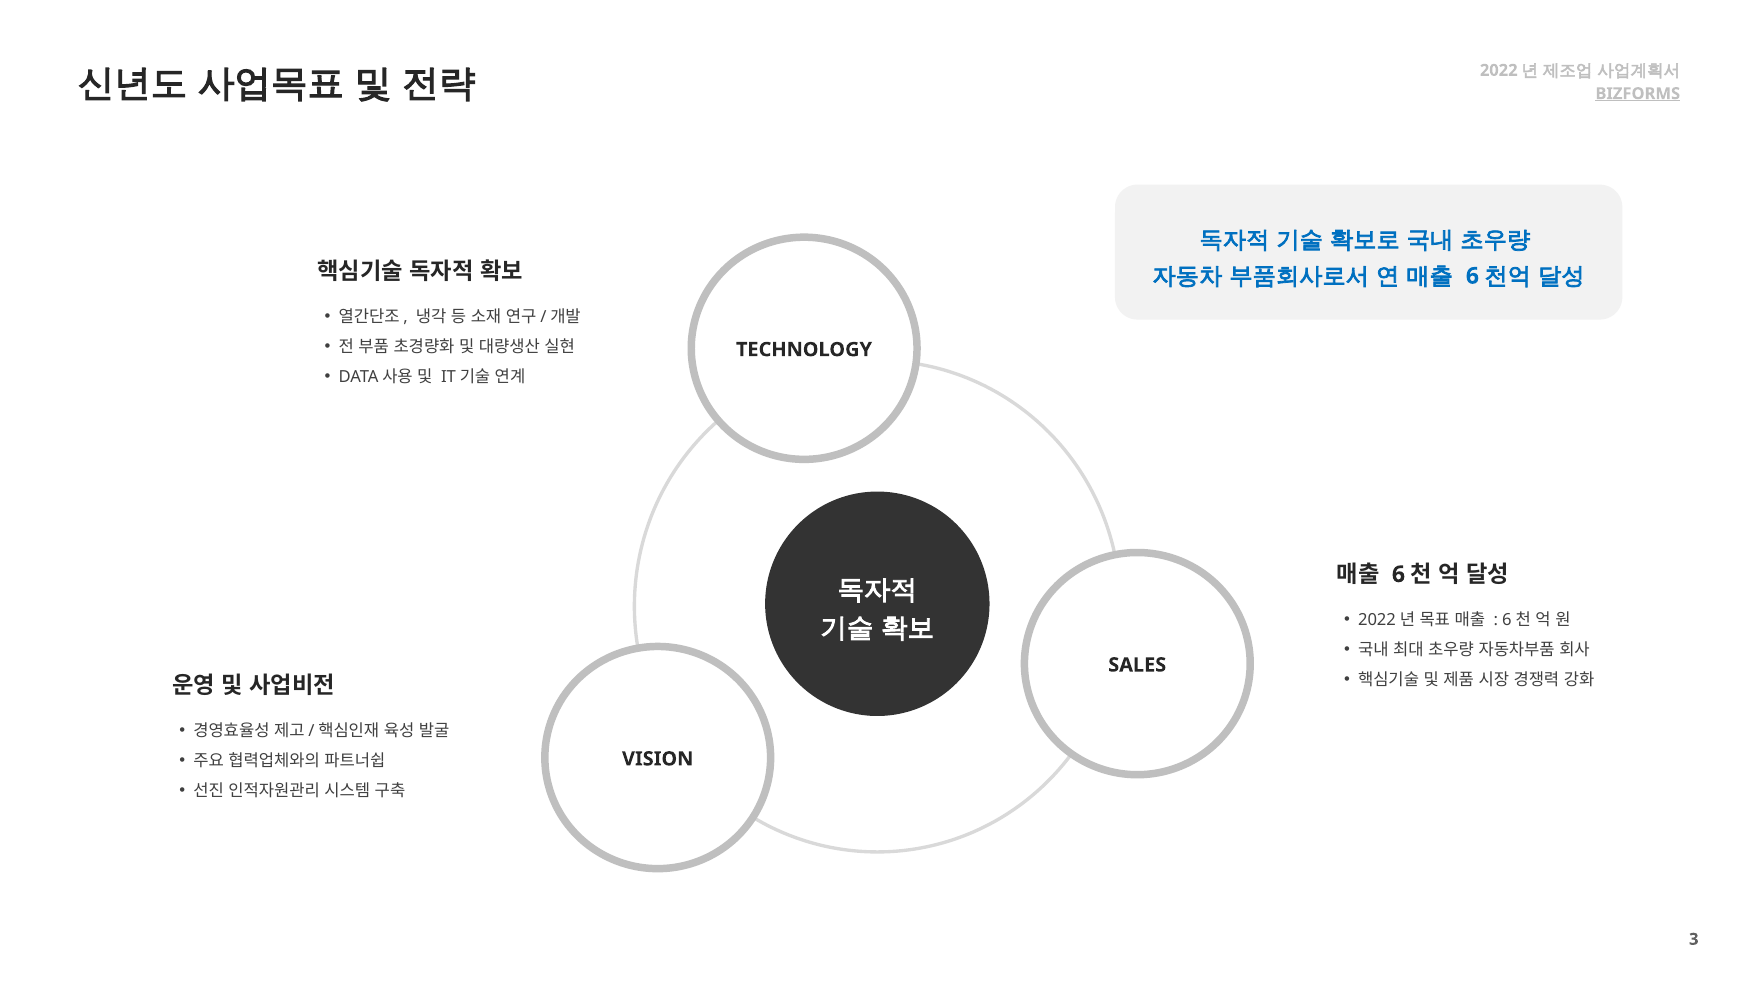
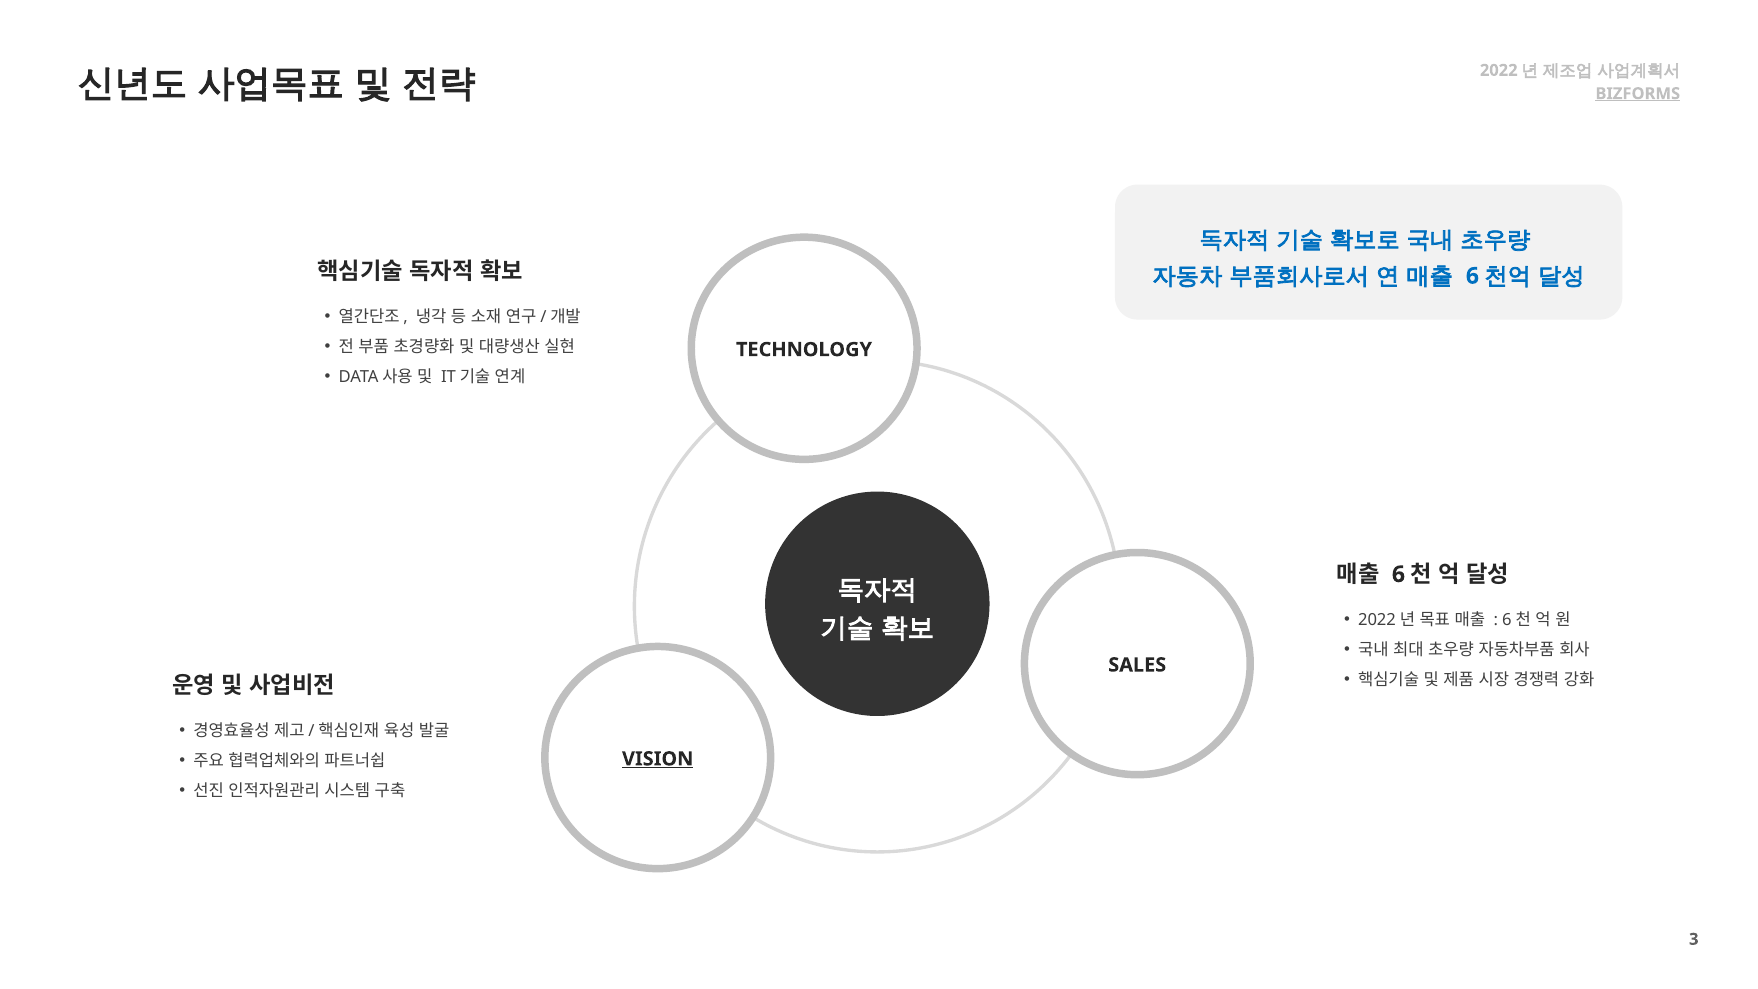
VISION underline: none -> present (658, 759)
